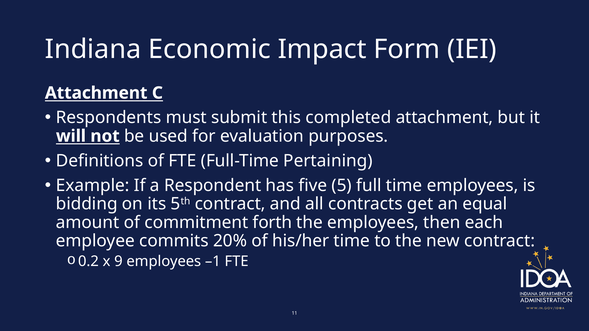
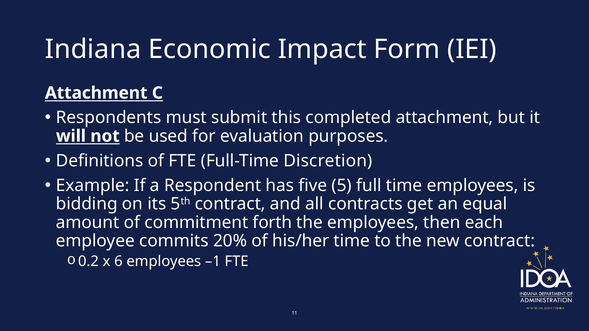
Pertaining: Pertaining -> Discretion (328, 161)
9: 9 -> 6 (118, 261)
